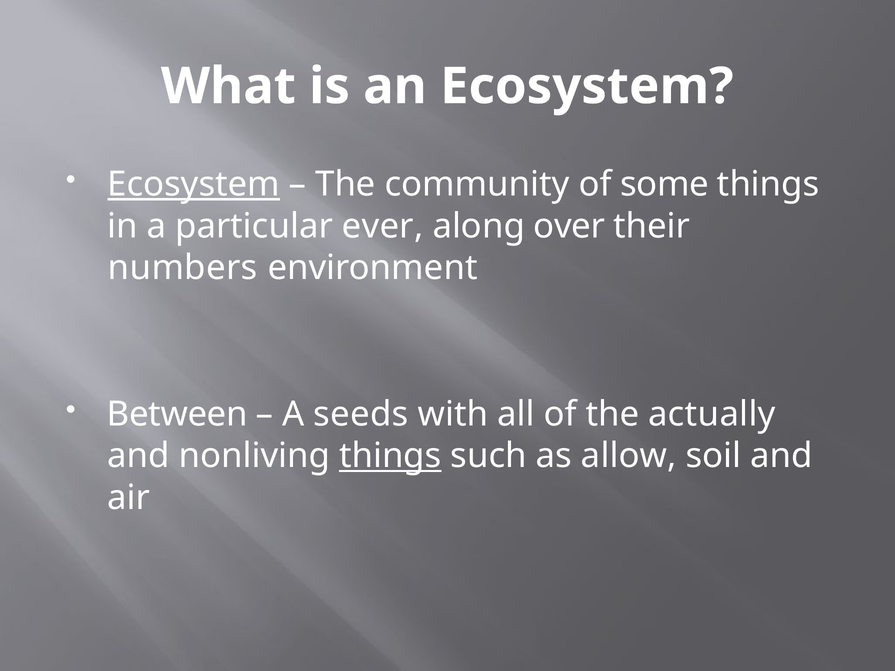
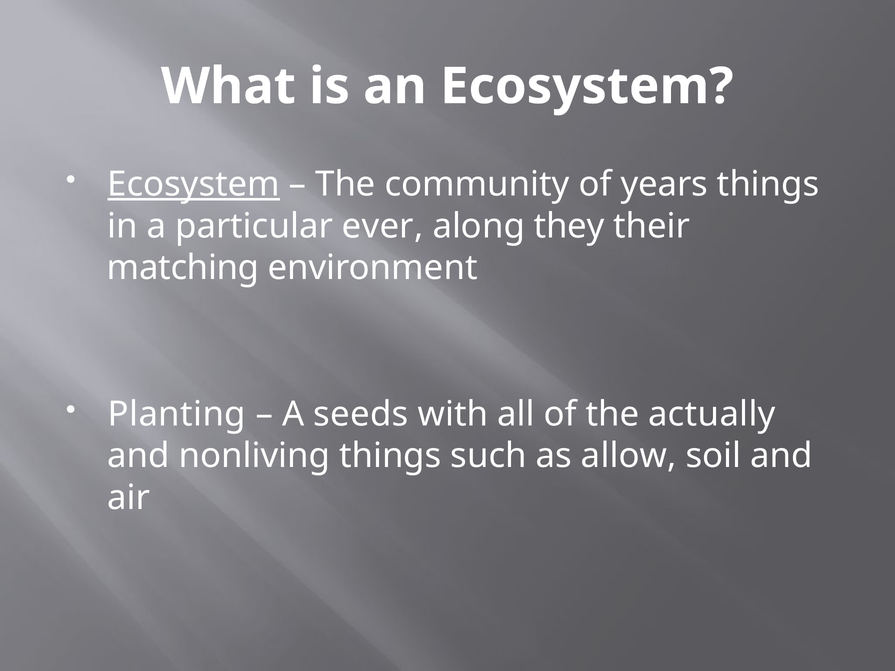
some: some -> years (664, 184)
over: over -> they (569, 226)
numbers: numbers -> matching (183, 268)
Between: Between -> Planting (177, 414)
things underline: present -> none (390, 456)
